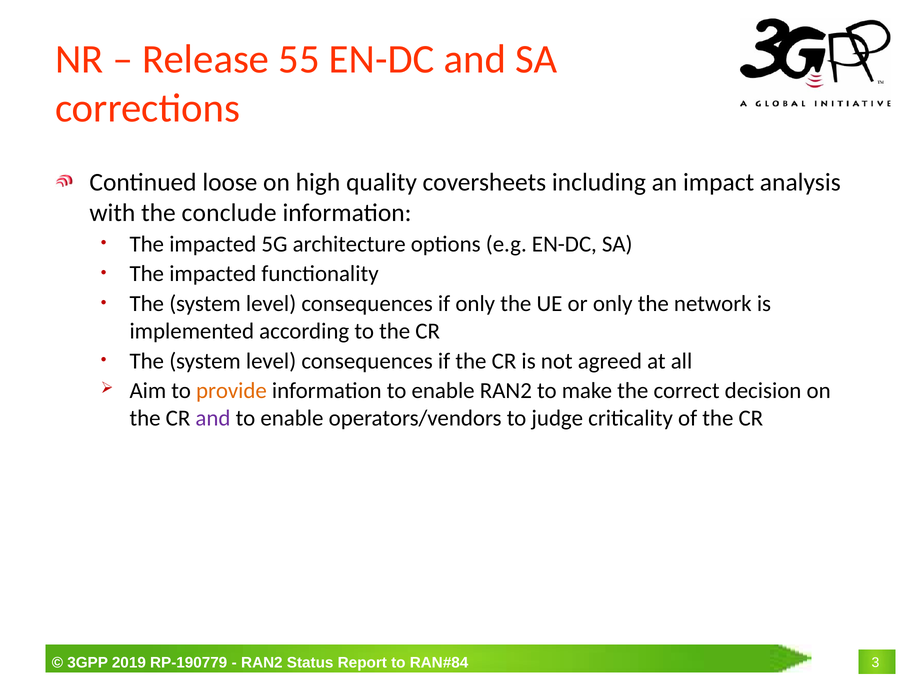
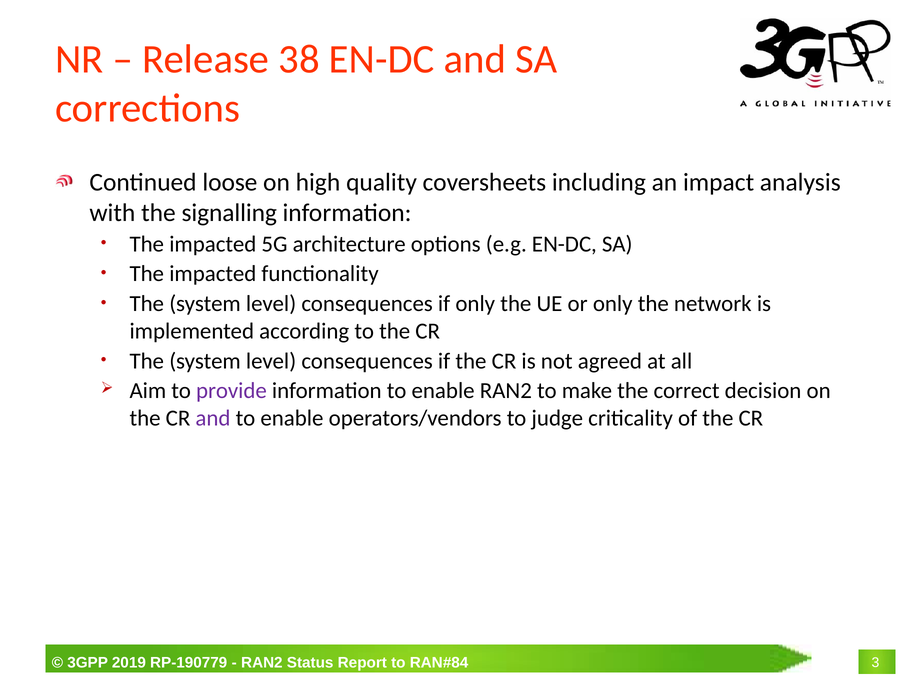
55: 55 -> 38 (299, 59)
conclude: conclude -> signalling (229, 213)
provide colour: orange -> purple (231, 391)
